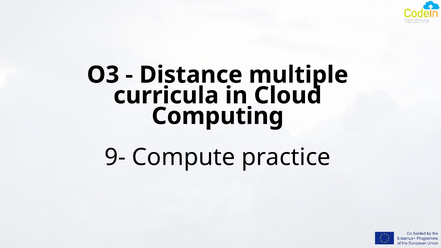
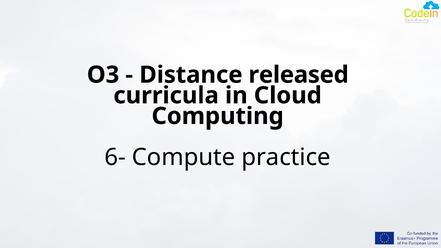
multiple: multiple -> released (299, 75)
9-: 9- -> 6- (115, 157)
